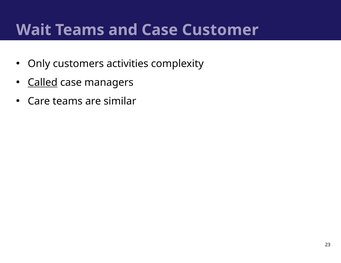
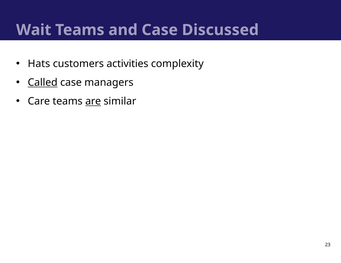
Customer: Customer -> Discussed (220, 30)
Only: Only -> Hats (39, 64)
are underline: none -> present (93, 102)
